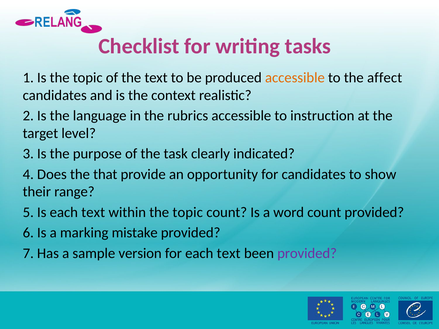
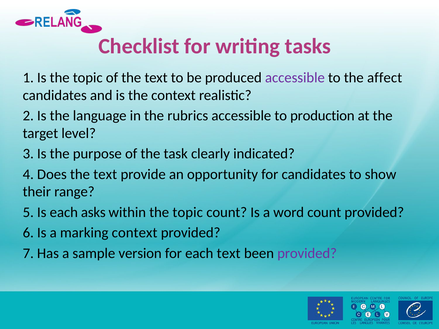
accessible colour: orange -> purple (295, 78)
instruction: instruction -> production (322, 116)
Does the that: that -> text (105, 174)
Is each text: text -> asks (93, 212)
marking mistake: mistake -> context (135, 233)
